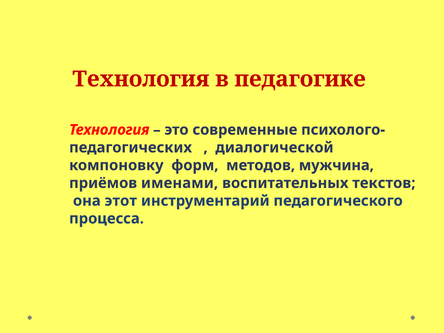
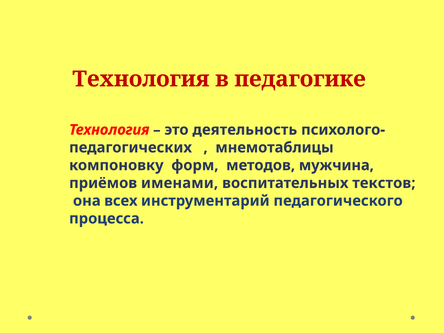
современные: современные -> деятельность (245, 130)
диалогической: диалогической -> мнемотаблицы (275, 148)
этот: этот -> всех (121, 201)
